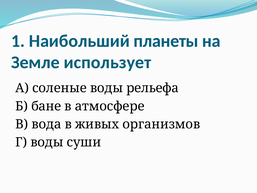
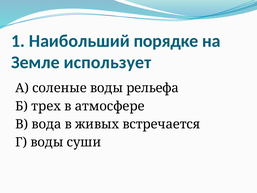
планеты: планеты -> порядке (166, 41)
бане: бане -> трех (46, 106)
организмов: организмов -> встречается (161, 124)
